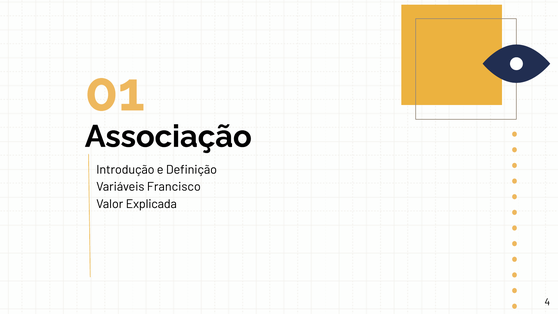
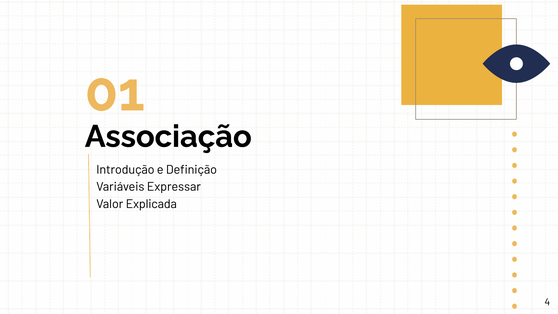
Francisco: Francisco -> Expressar (174, 187)
